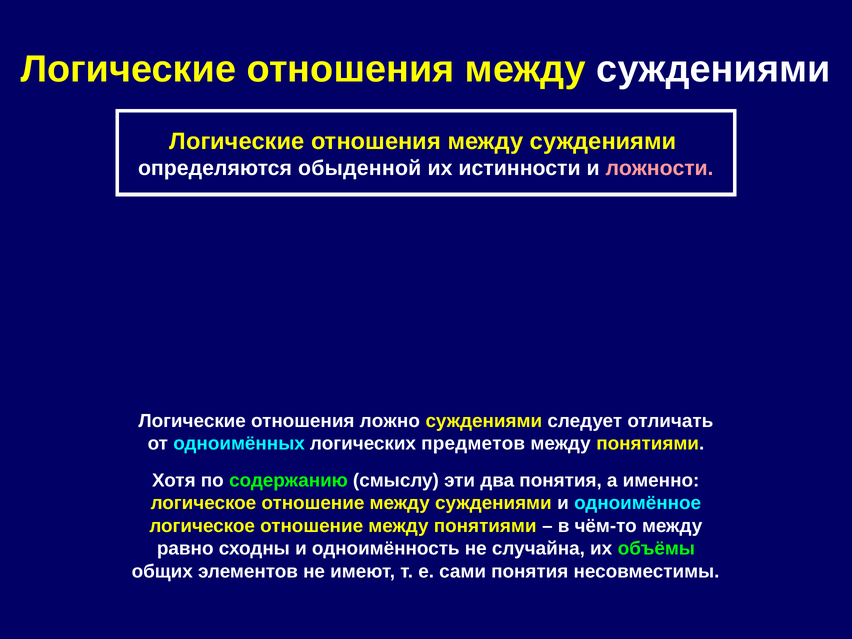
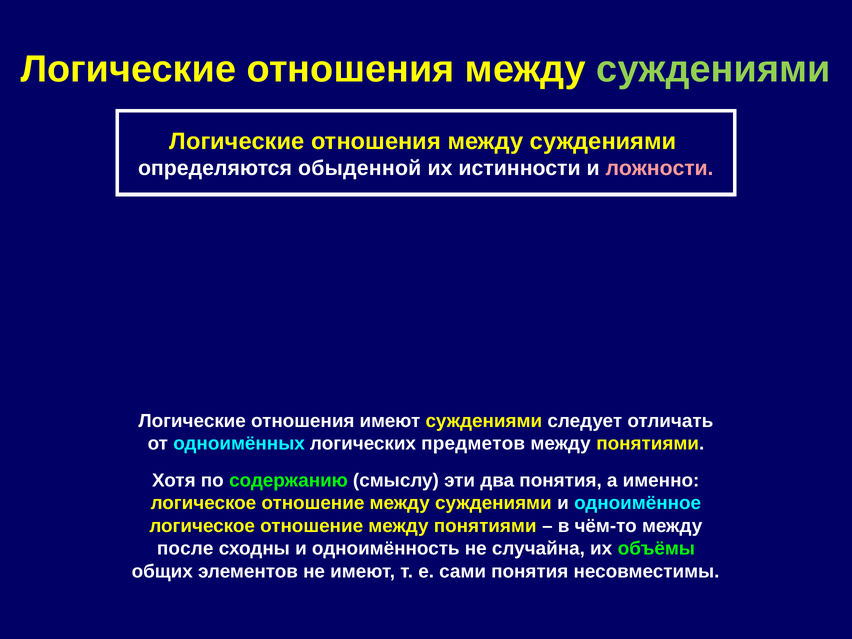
суждениями colour: white -> light green (714, 69)
отношения ложно: ложно -> имеют (390, 421)
равно: равно -> после (185, 549)
